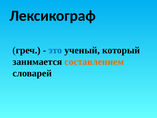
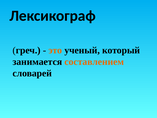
это colour: blue -> orange (55, 50)
